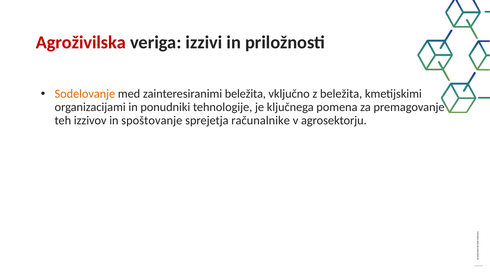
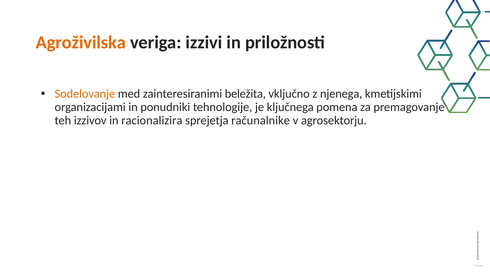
Agroživilska colour: red -> orange (81, 42)
z beležita: beležita -> njenega (341, 94)
spoštovanje: spoštovanje -> racionalizira (152, 120)
